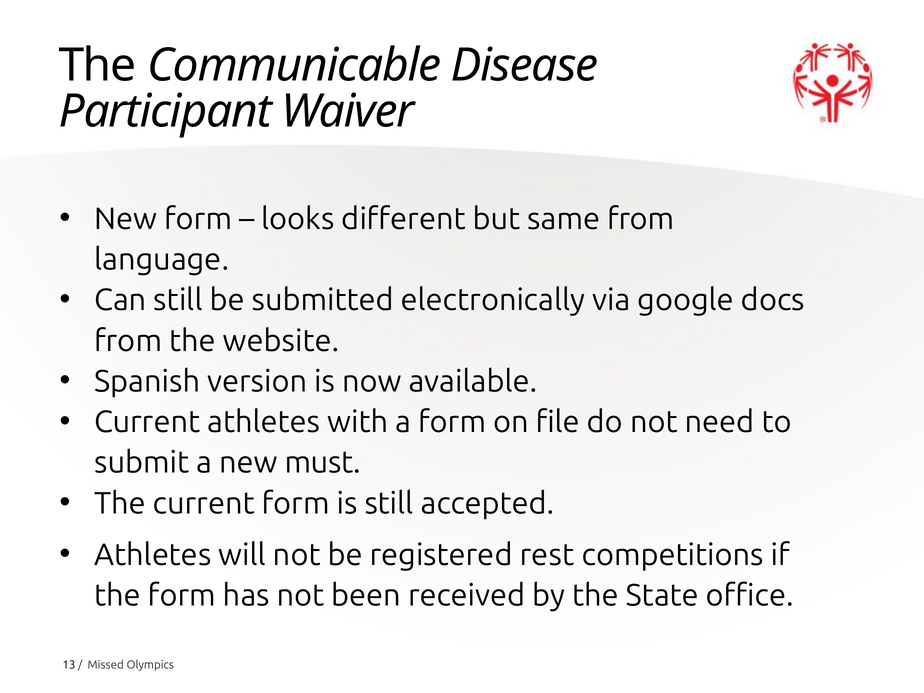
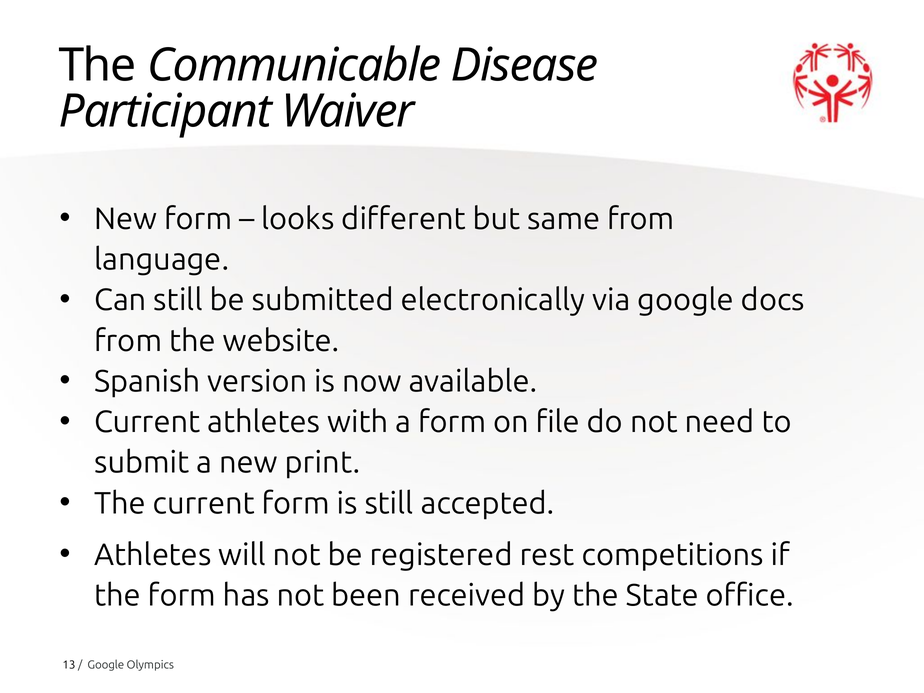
must: must -> print (322, 463)
Missed: Missed -> Google (106, 665)
